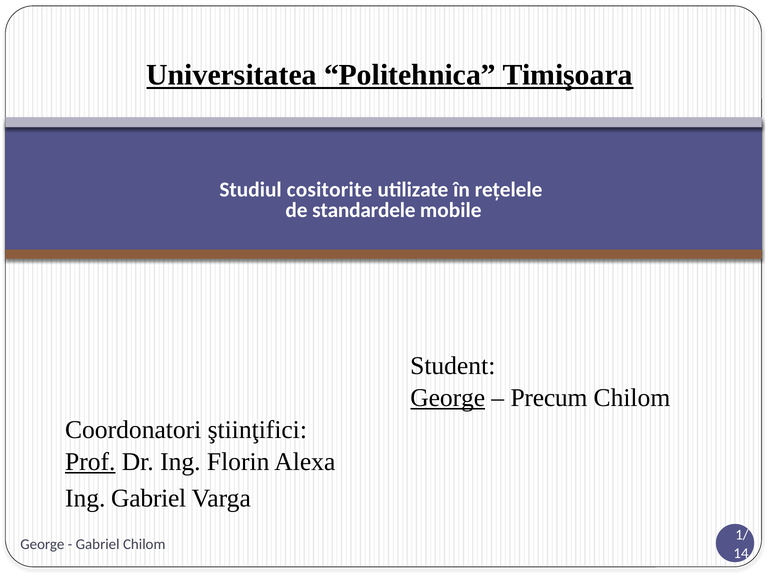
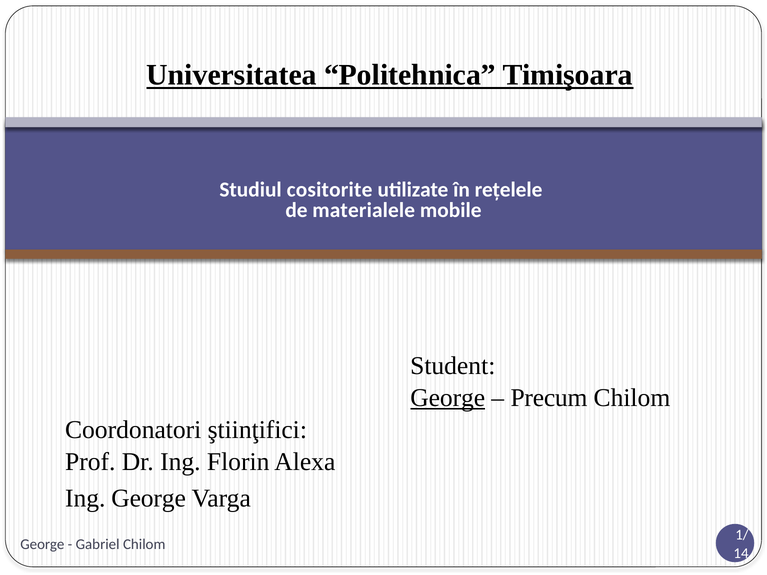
standardele: standardele -> materialele (364, 210)
Prof underline: present -> none (90, 462)
Ing Gabriel: Gabriel -> George (149, 499)
